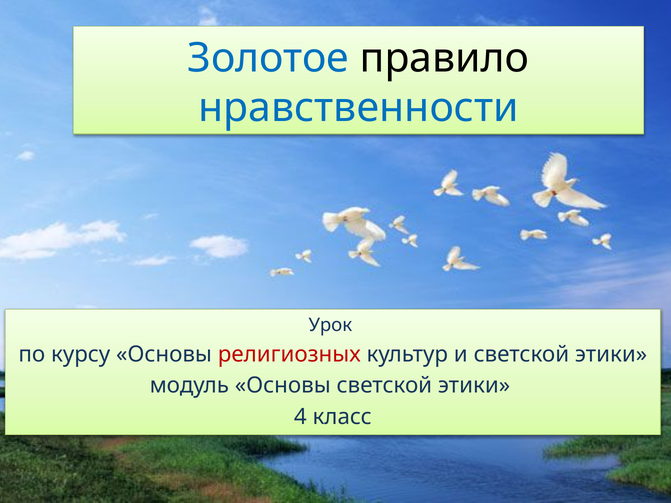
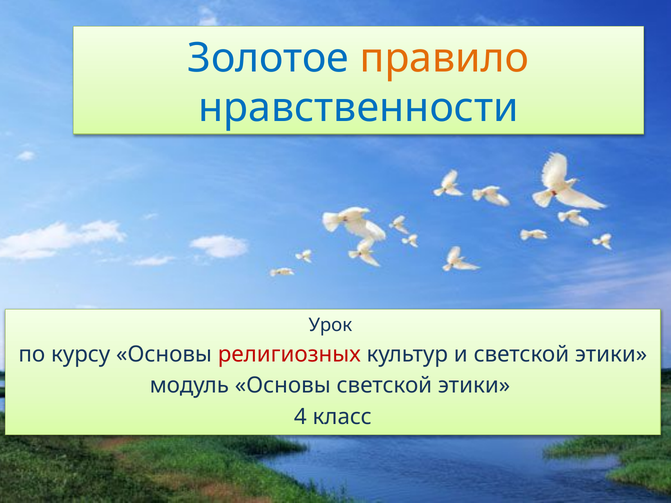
правило colour: black -> orange (445, 58)
